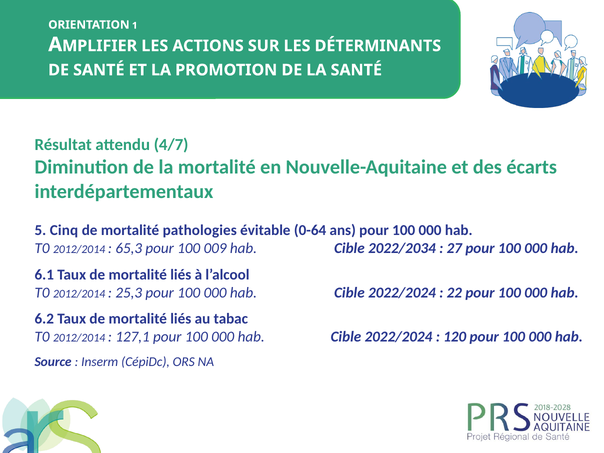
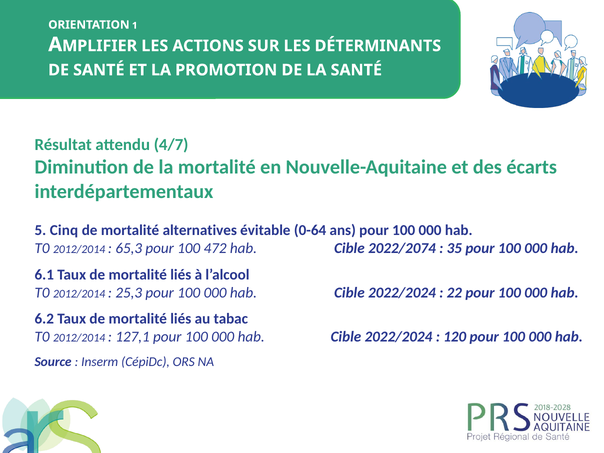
pathologies: pathologies -> alternatives (200, 230)
009: 009 -> 472 (215, 248)
2022/2034: 2022/2034 -> 2022/2074 (402, 248)
27: 27 -> 35 (454, 248)
